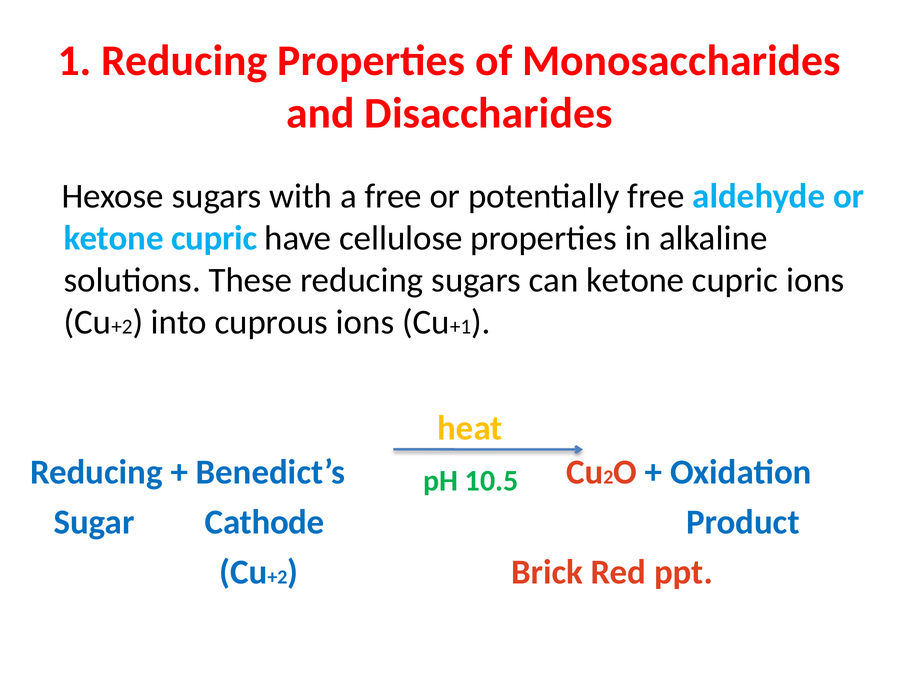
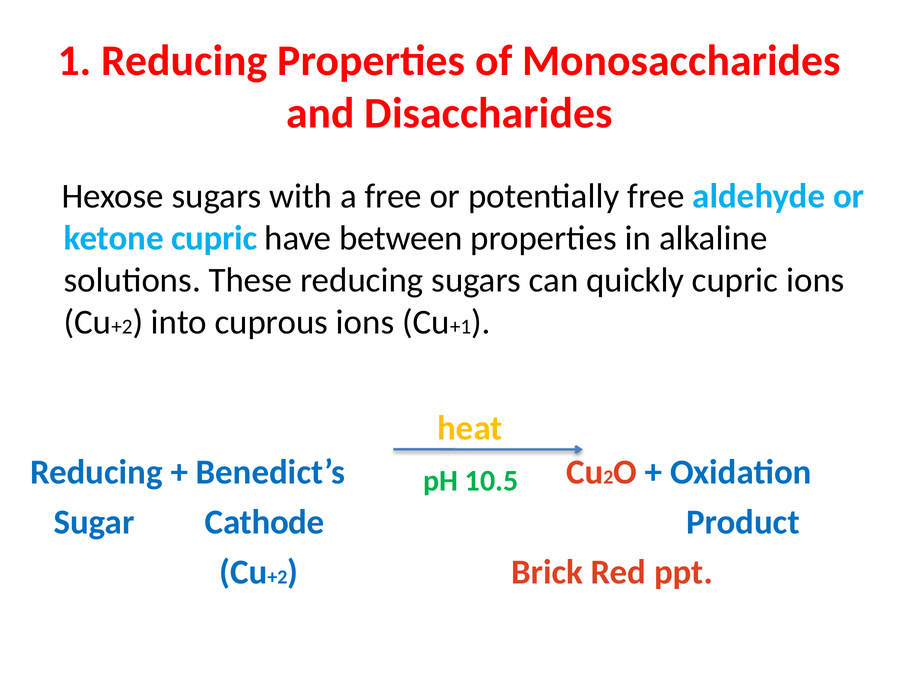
cellulose: cellulose -> between (401, 238)
can ketone: ketone -> quickly (635, 280)
